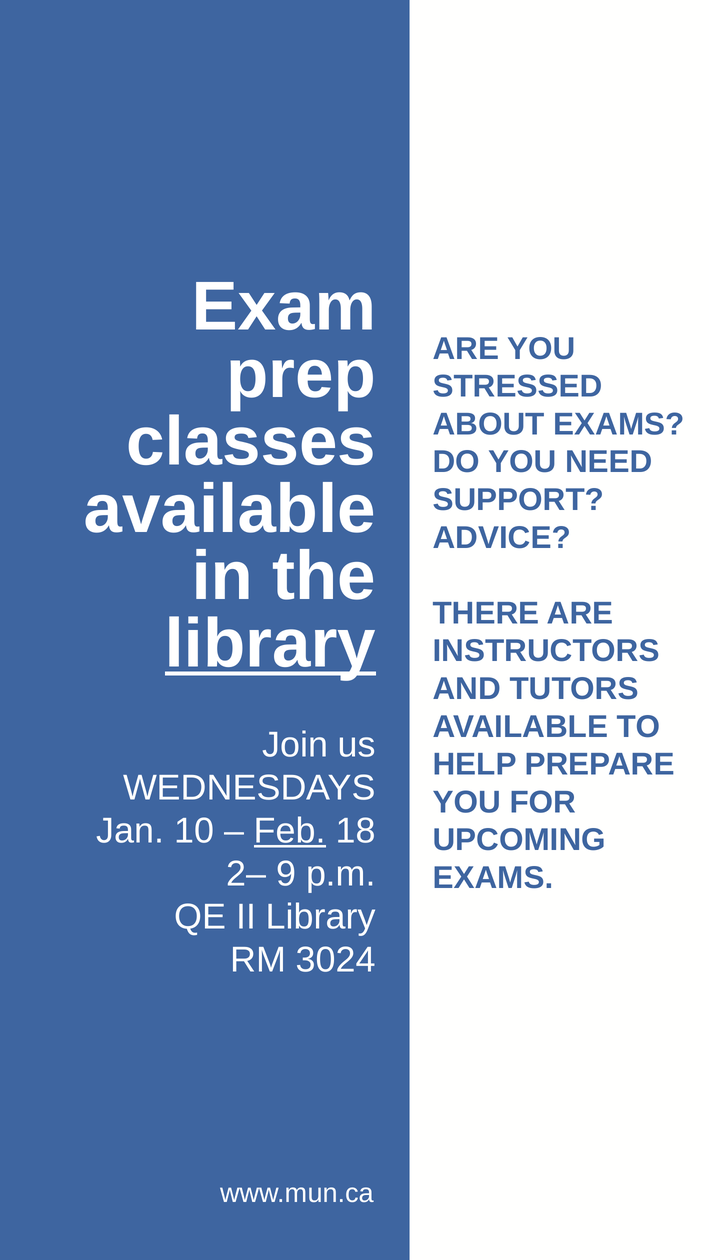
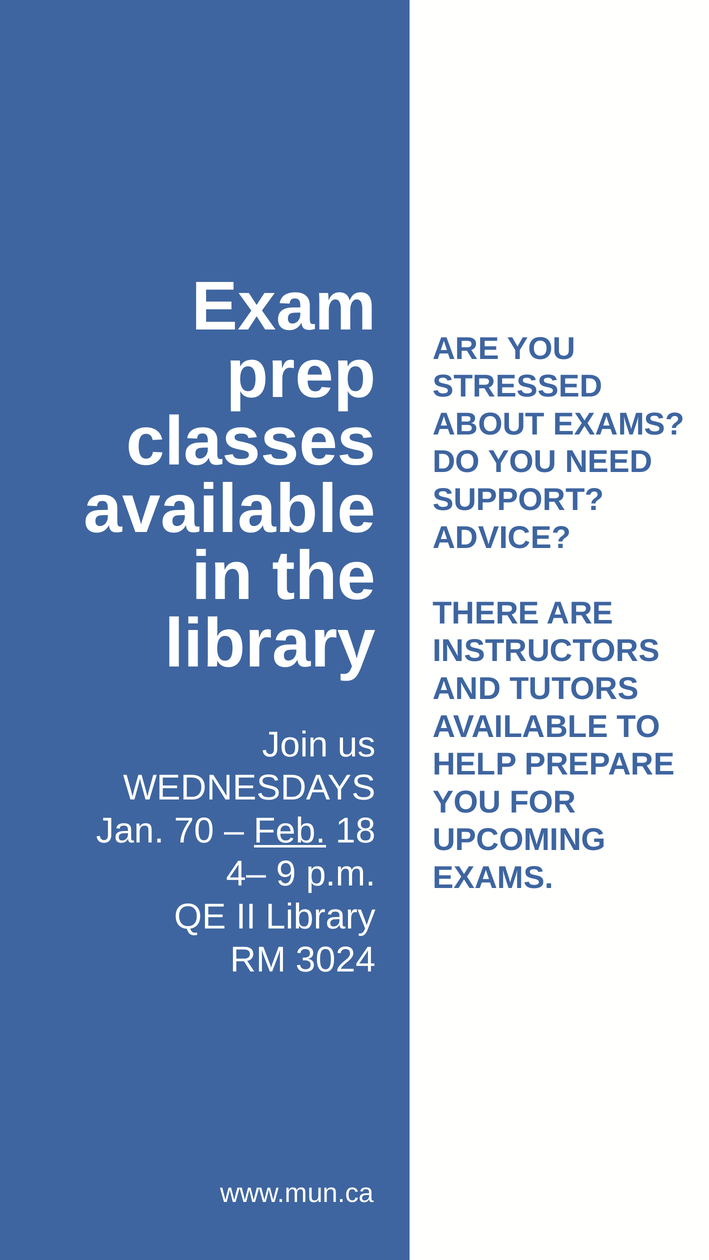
library underline: present -> none (270, 644)
10: 10 -> 70 (194, 831)
2–: 2– -> 4– (246, 874)
